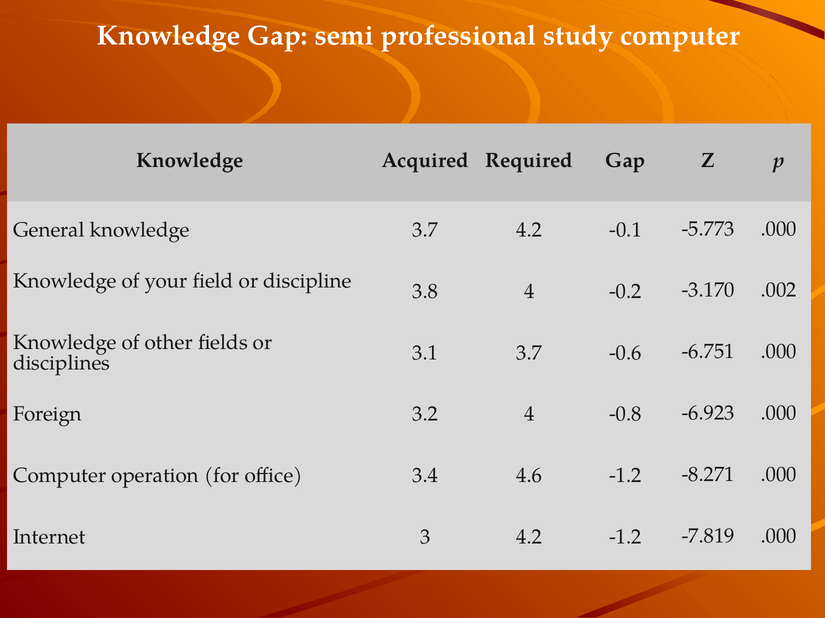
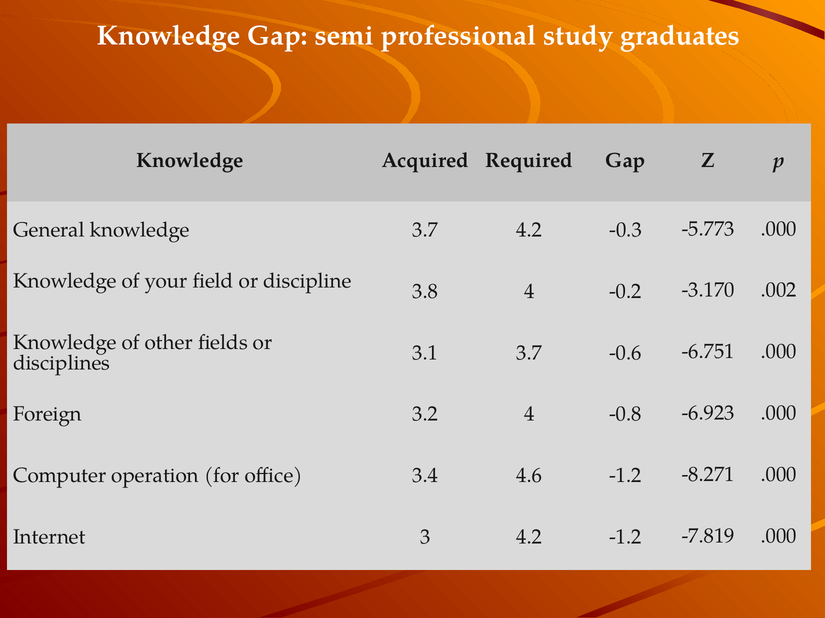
study computer: computer -> graduates (680, 36)
-0.1: -0.1 -> -0.3 (626, 230)
